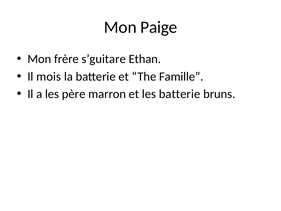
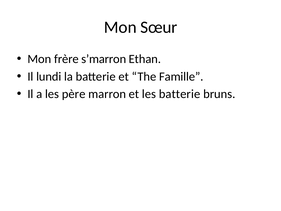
Paige: Paige -> Sœur (159, 27)
s’guitare: s’guitare -> s’marron (104, 59)
mois: mois -> lundi (49, 76)
